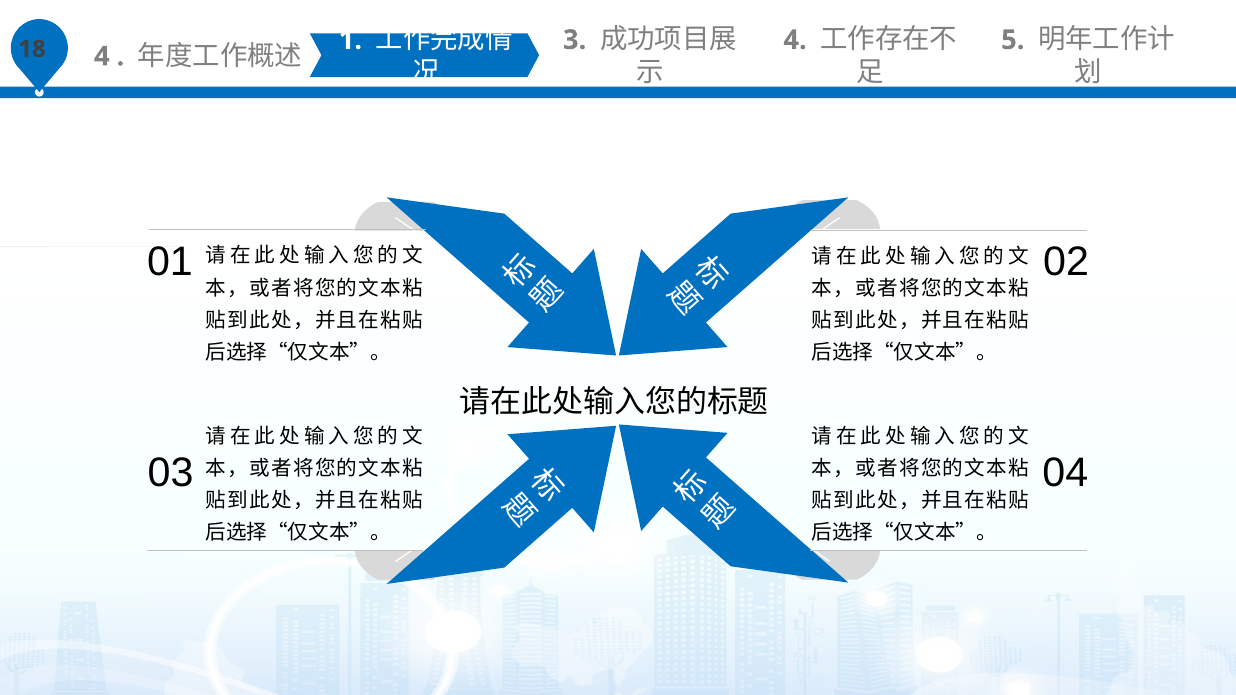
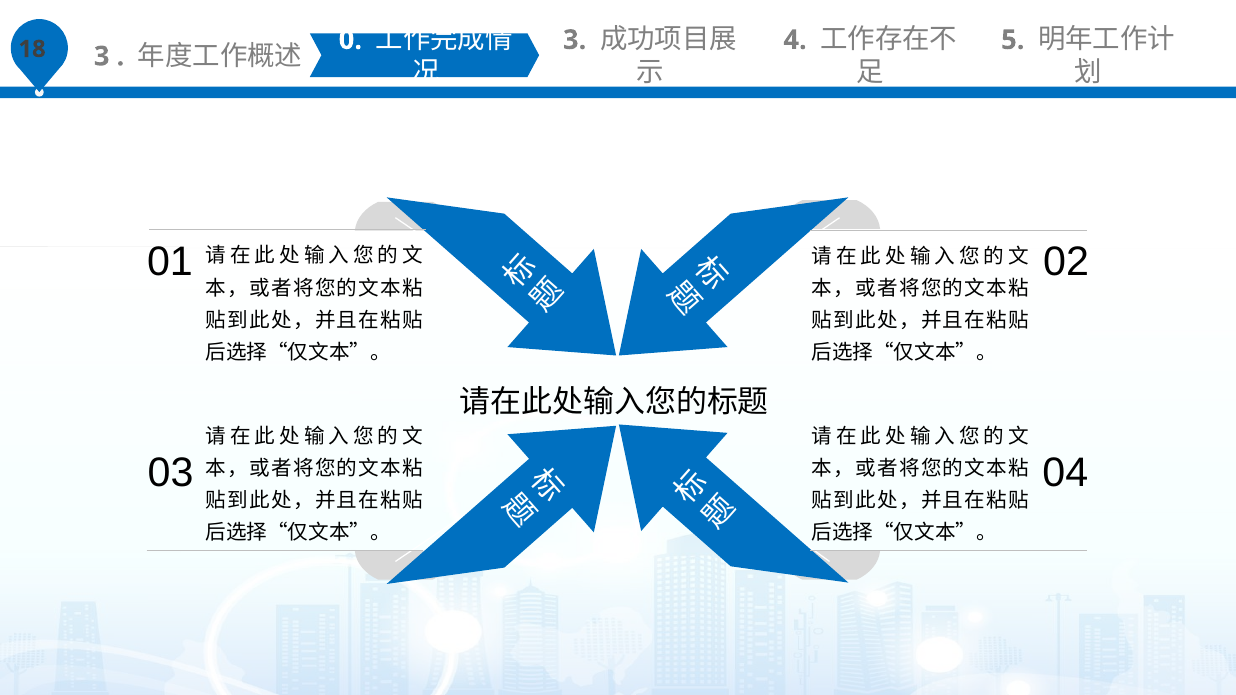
4: 4 -> 3 (102, 56)
1: 1 -> 0 (350, 40)
